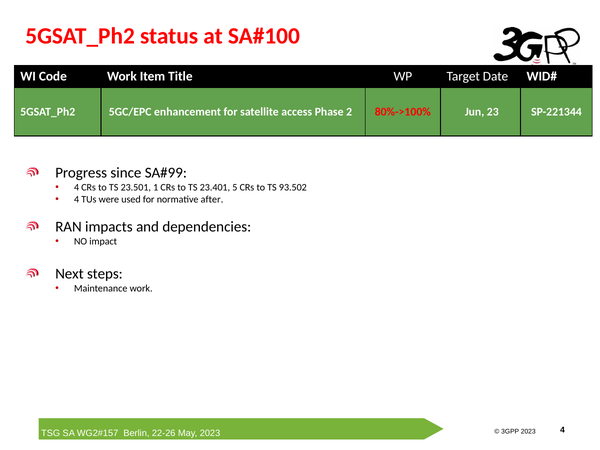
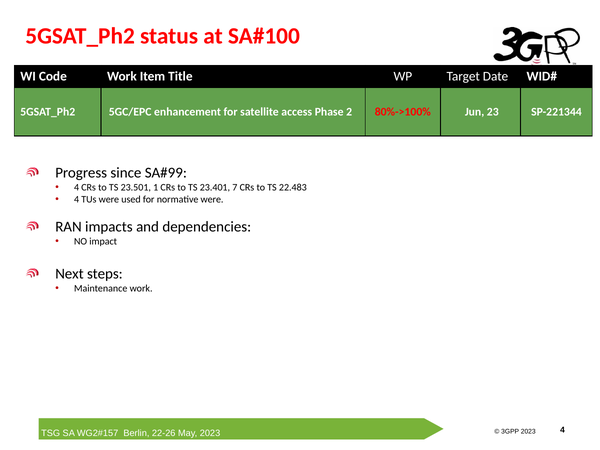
5: 5 -> 7 (235, 187)
93.502: 93.502 -> 22.483 (293, 187)
normative after: after -> were (212, 199)
